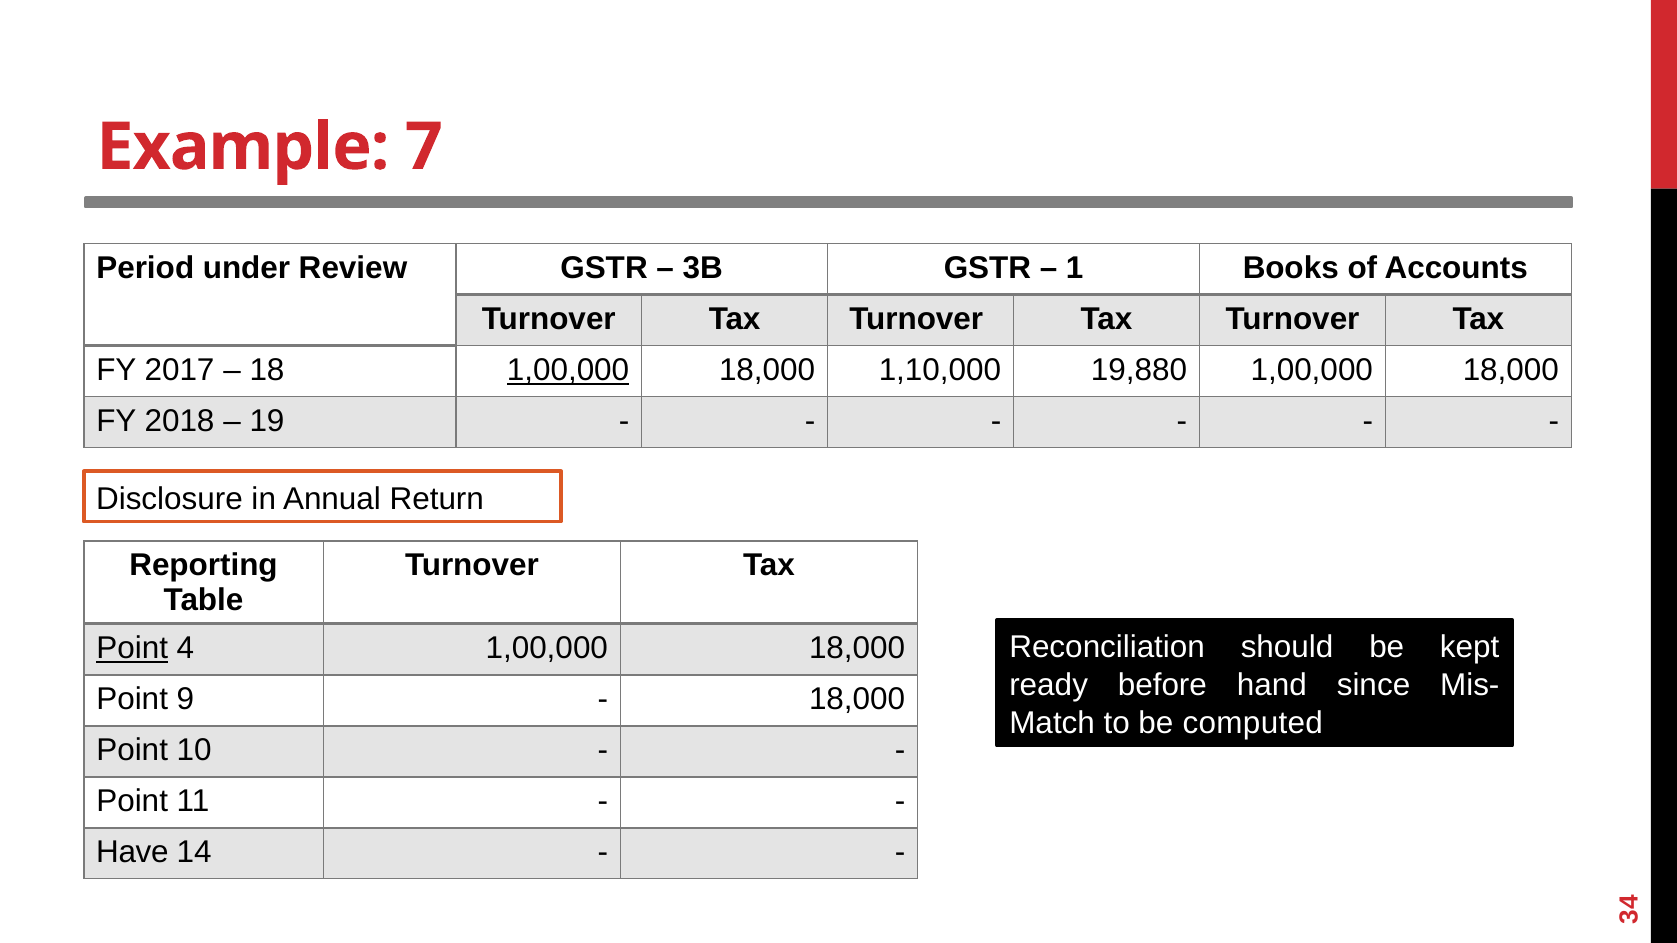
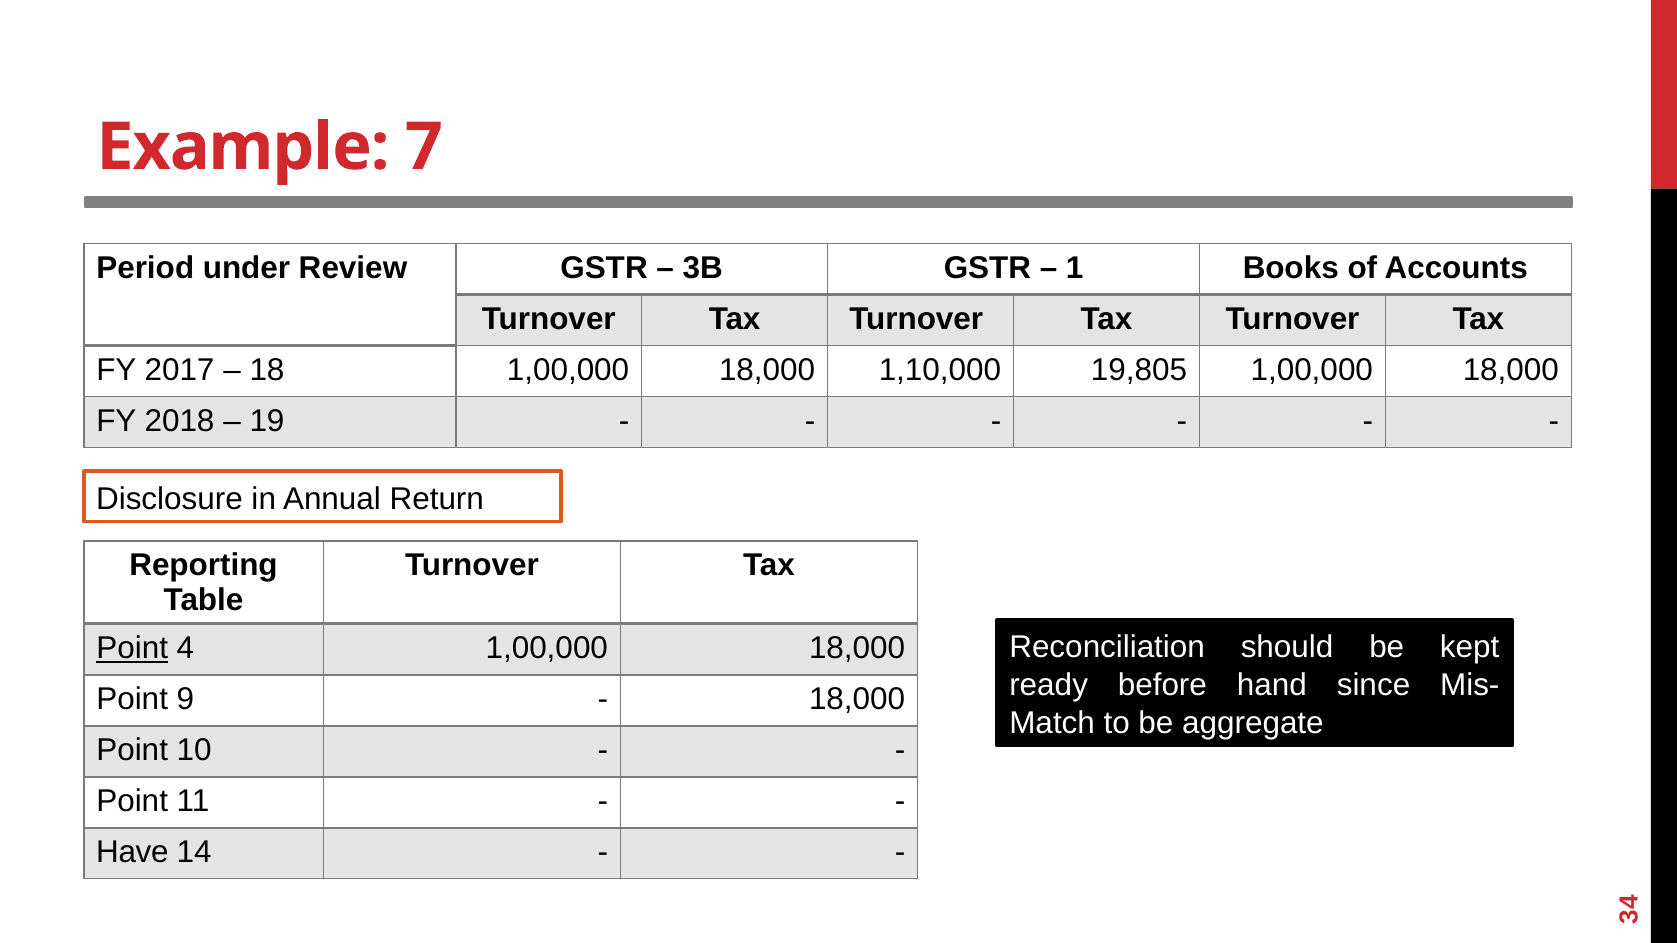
1,00,000 underline: present -> none (568, 370)
19,880: 19,880 -> 19,805 (1139, 370)
computed: computed -> aggregate (1253, 723)
